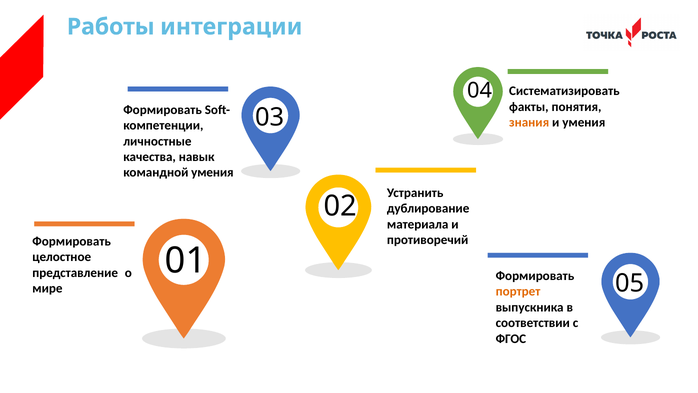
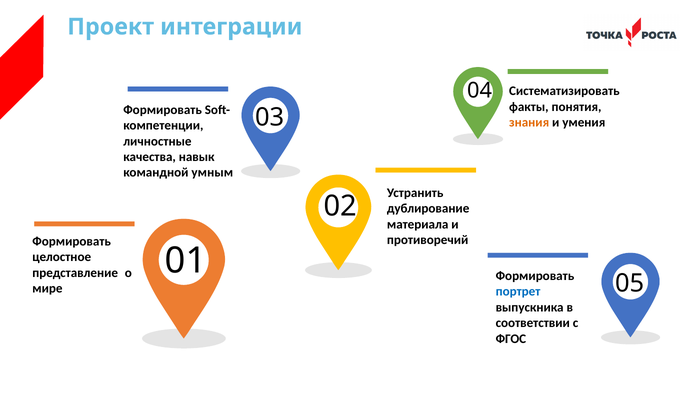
Работы: Работы -> Проект (111, 27)
командной умения: умения -> умным (212, 172)
портрет colour: orange -> blue (518, 291)
